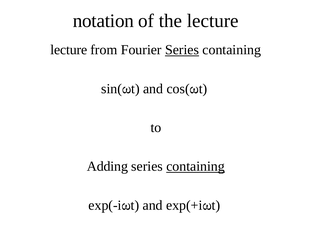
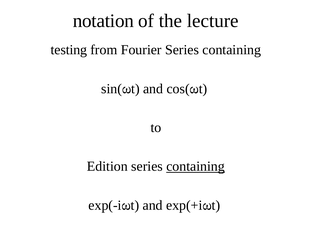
lecture: lecture -> testing (69, 50)
Series underline: present -> none (182, 50)
Adding: Adding -> Edition (107, 166)
